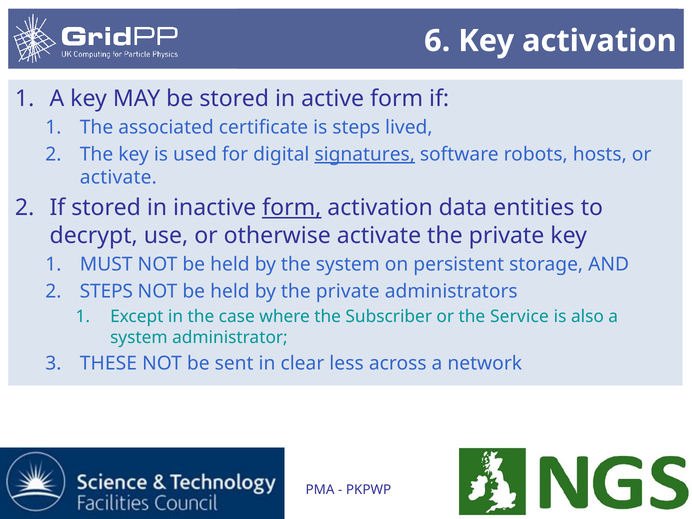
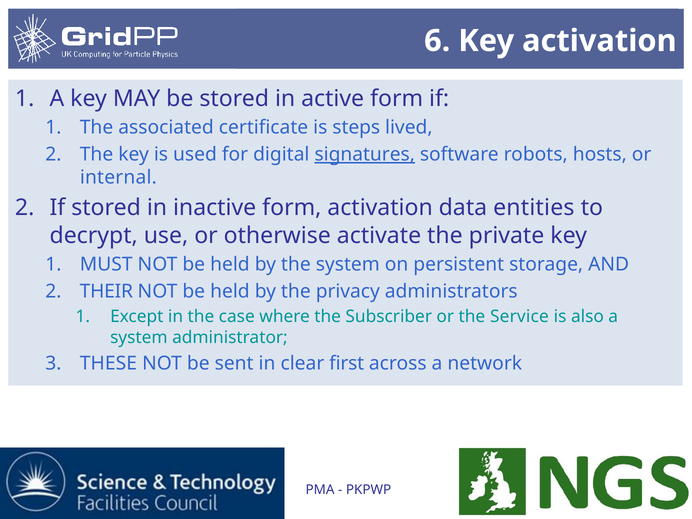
activate: activate -> internal (118, 178)
form underline: present -> none (292, 208)
STEPS: STEPS -> THEIR (106, 291)
by the private: private -> privacy (348, 291)
less: less -> first (347, 363)
